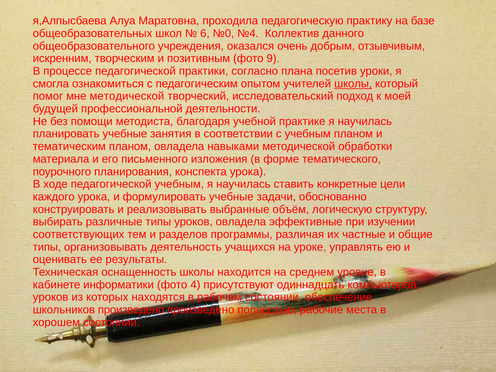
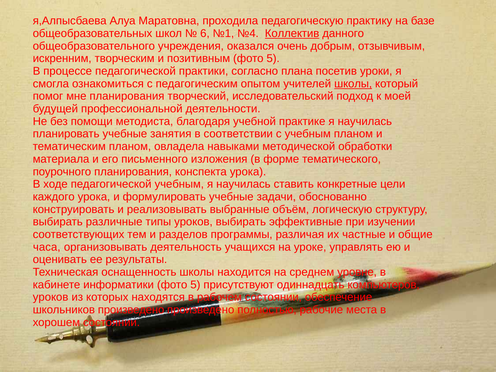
№0: №0 -> №1 (223, 33)
Коллектив underline: none -> present (292, 33)
позитивным фото 9: 9 -> 5 (273, 59)
мне методической: методической -> планирования (127, 96)
уроков овладела: овладела -> выбирать (241, 222)
типы: типы -> часа (47, 247)
информатики фото 4: 4 -> 5 (195, 285)
